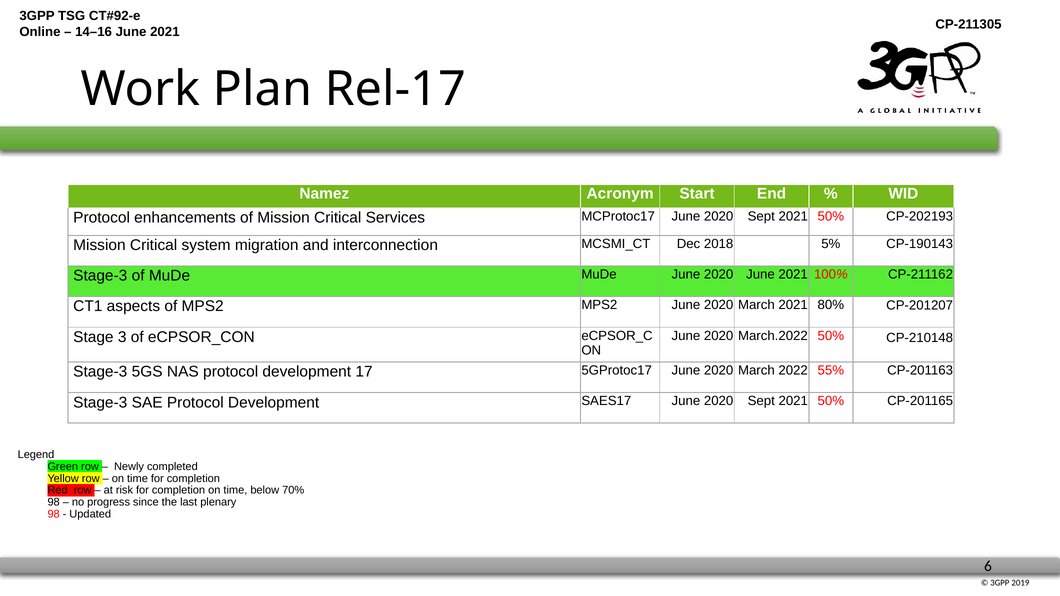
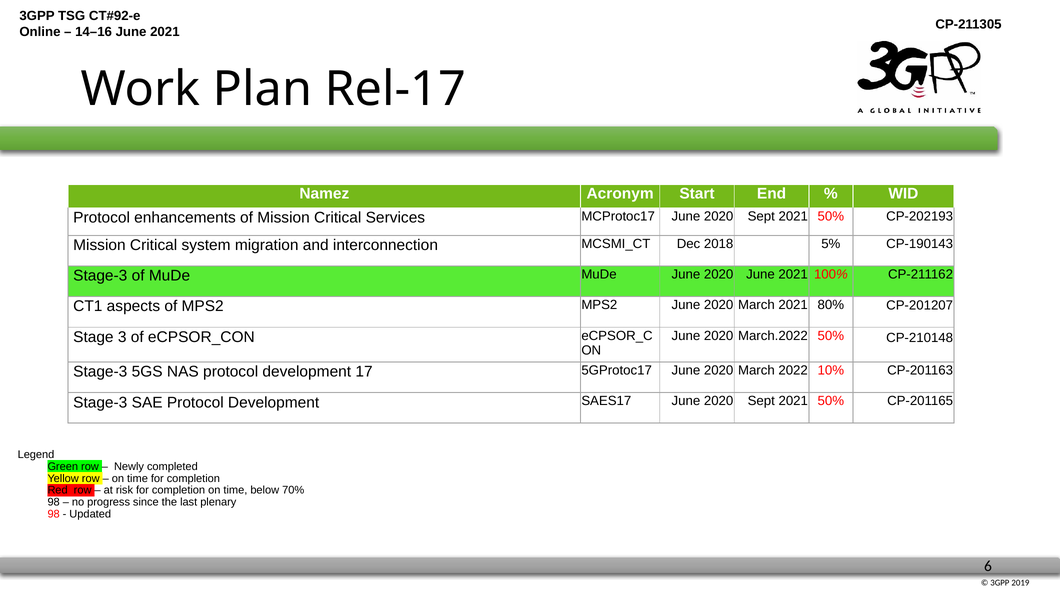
55%: 55% -> 10% (831, 371)
